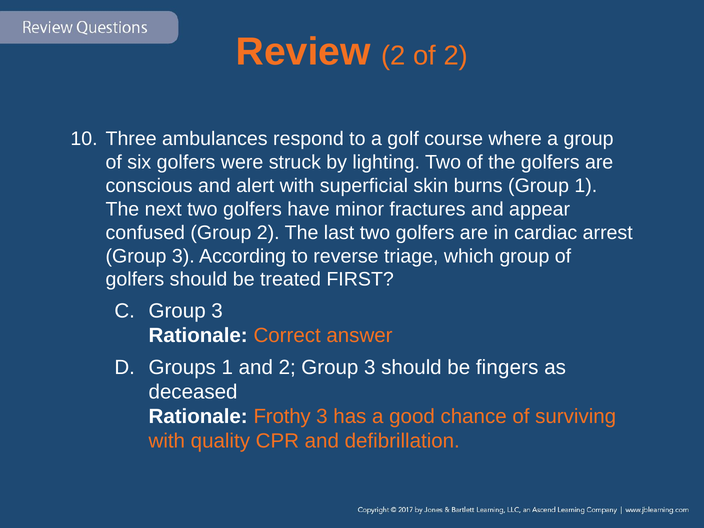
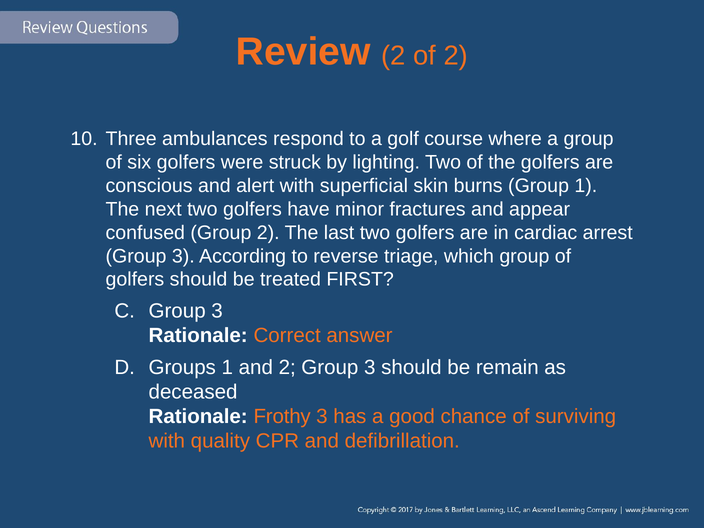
fingers: fingers -> remain (507, 367)
